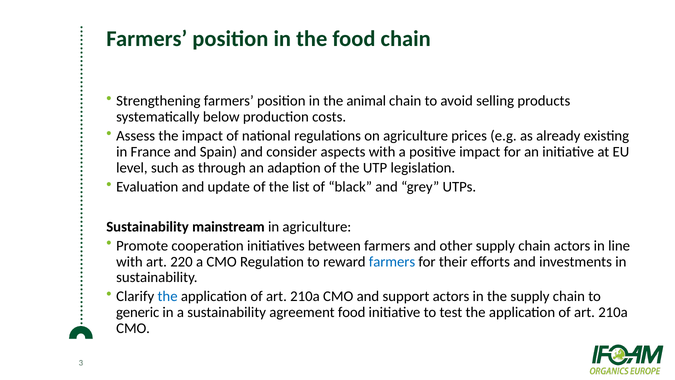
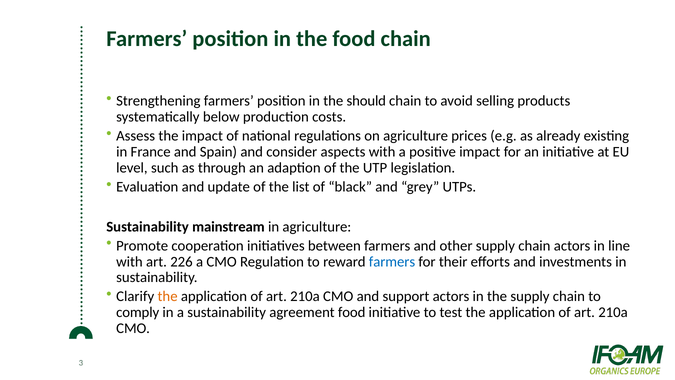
animal: animal -> should (366, 101)
220: 220 -> 226 (181, 261)
the colour: blue -> orange (168, 296)
generic: generic -> comply (138, 312)
